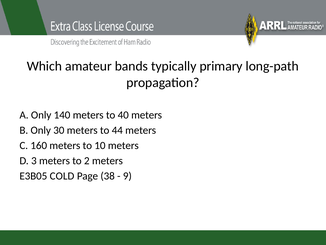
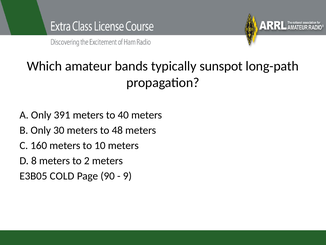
primary: primary -> sunspot (221, 66)
140: 140 -> 391 (62, 115)
44: 44 -> 48 (117, 130)
3: 3 -> 8 (34, 160)
38: 38 -> 90 (108, 176)
